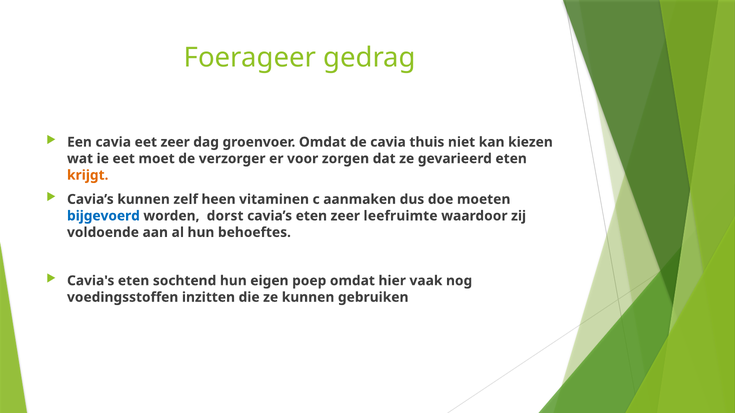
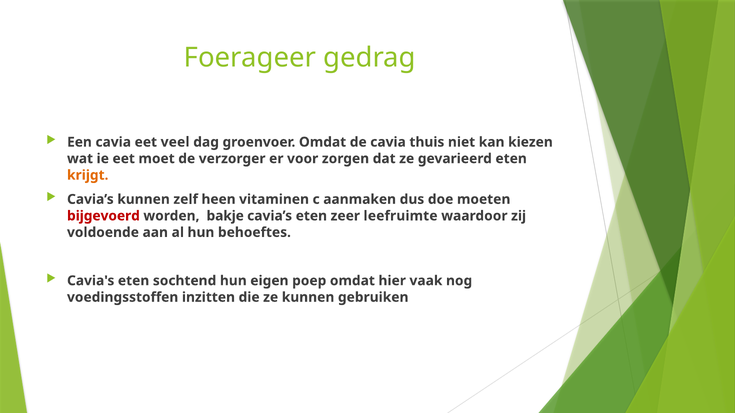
eet zeer: zeer -> veel (175, 142)
bijgevoerd colour: blue -> red (103, 216)
dorst: dorst -> bakje (225, 216)
